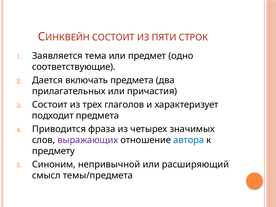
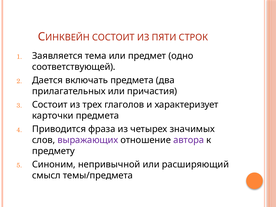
соответствующие: соответствующие -> соответствующей (74, 67)
подходит: подходит -> карточки (53, 116)
автора colour: blue -> purple (189, 140)
